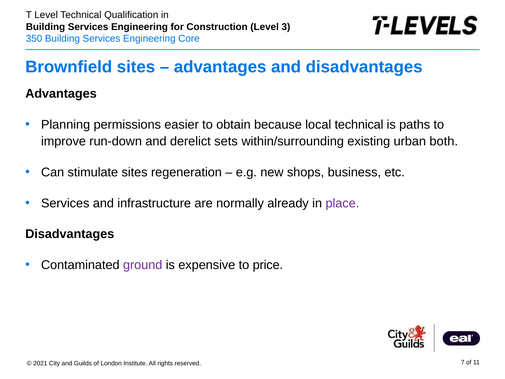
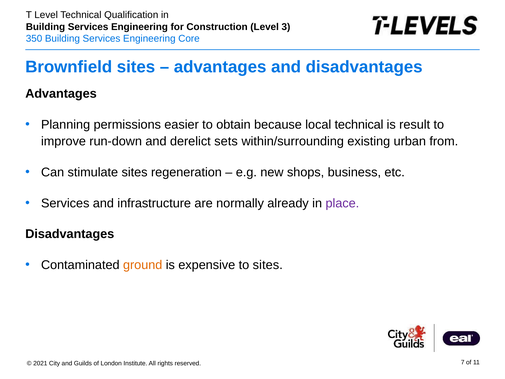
paths: paths -> result (415, 125)
both: both -> from (444, 141)
ground colour: purple -> orange (143, 265)
to price: price -> sites (268, 265)
